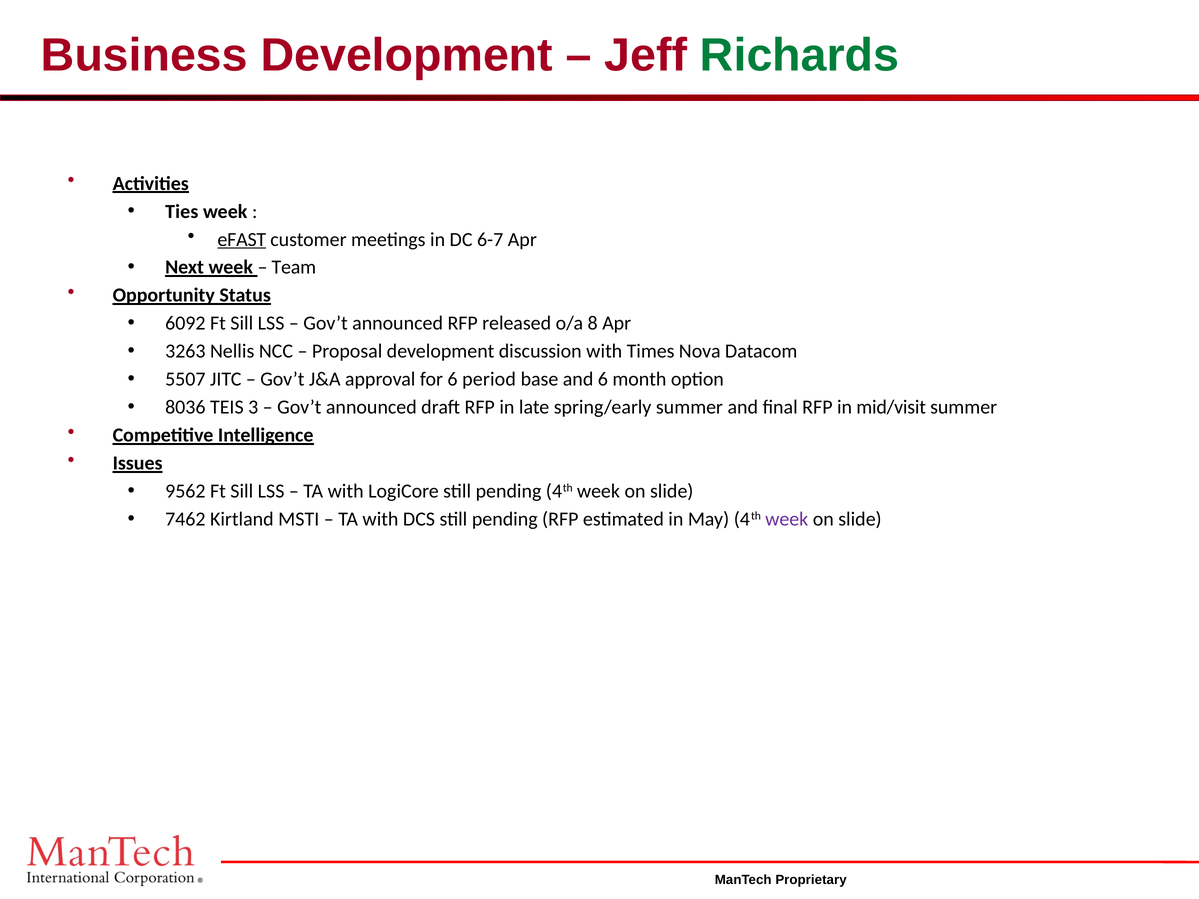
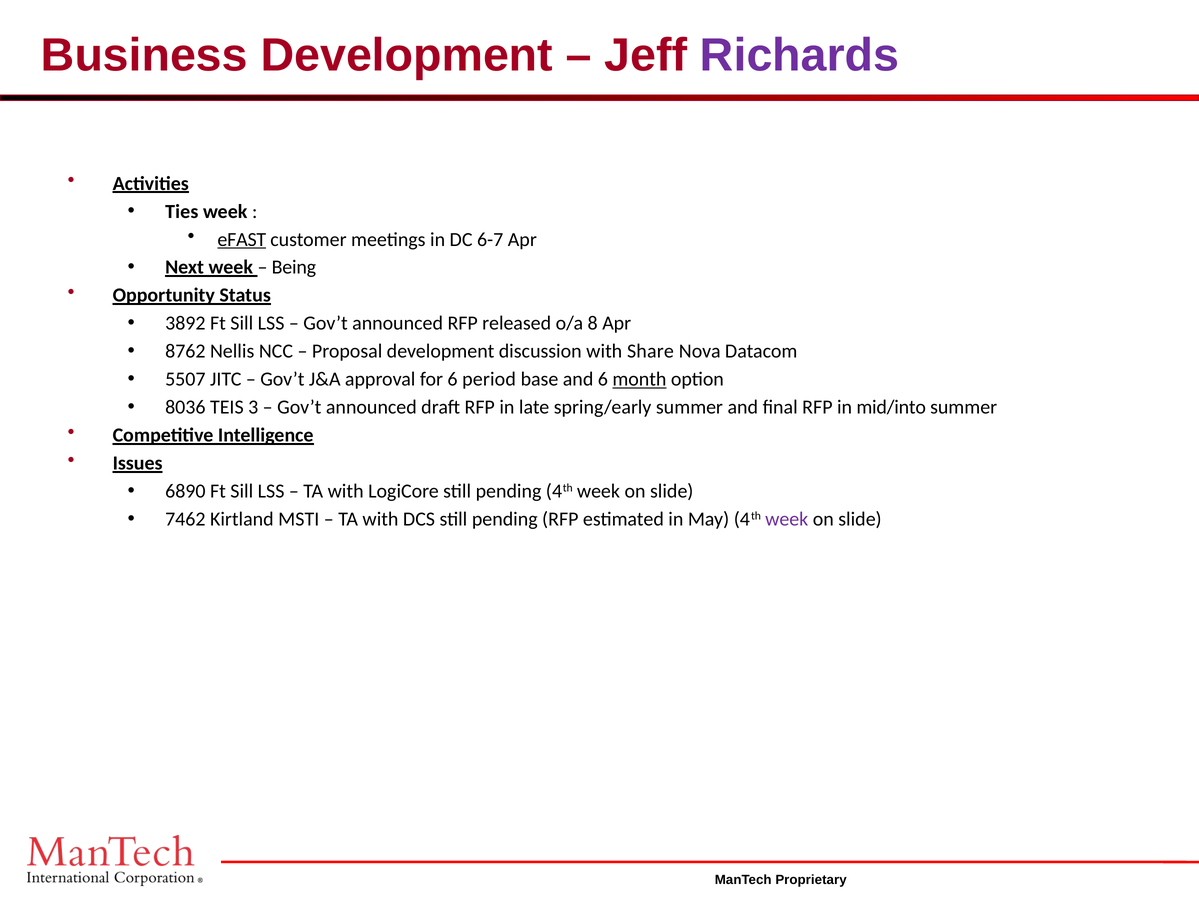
Richards colour: green -> purple (800, 55)
Team: Team -> Being (294, 267)
6092: 6092 -> 3892 (185, 323)
3263: 3263 -> 8762 (185, 351)
Times: Times -> Share (650, 351)
month underline: none -> present (639, 379)
mid/visit: mid/visit -> mid/into (891, 407)
9562: 9562 -> 6890 (185, 491)
